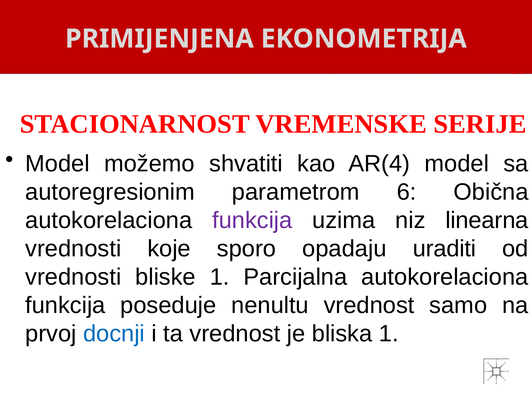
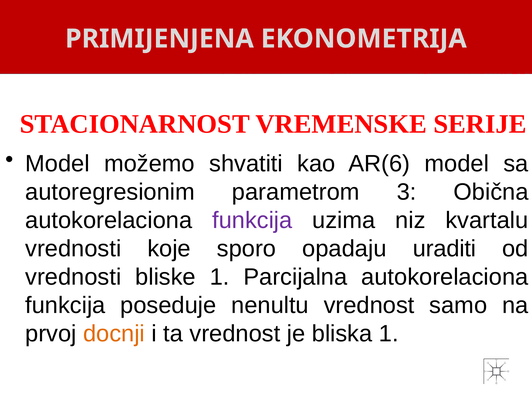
AR(4: AR(4 -> AR(6 (379, 164)
6: 6 -> 3 (407, 192)
linearna: linearna -> kvartalu (487, 220)
docnji colour: blue -> orange (114, 334)
